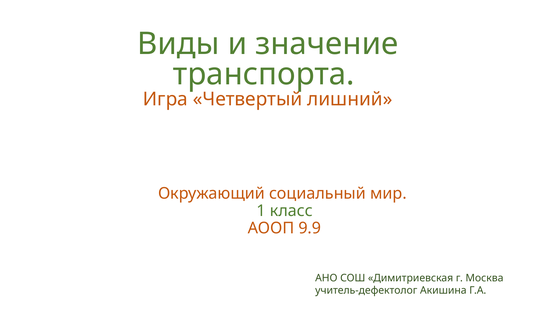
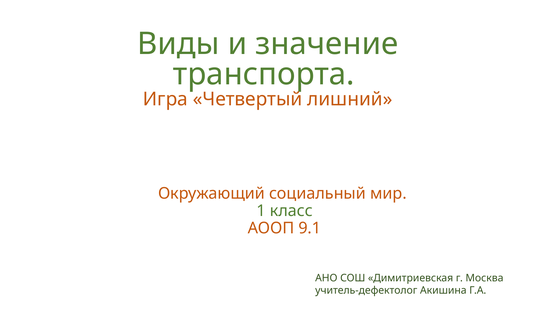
9.9: 9.9 -> 9.1 (310, 228)
